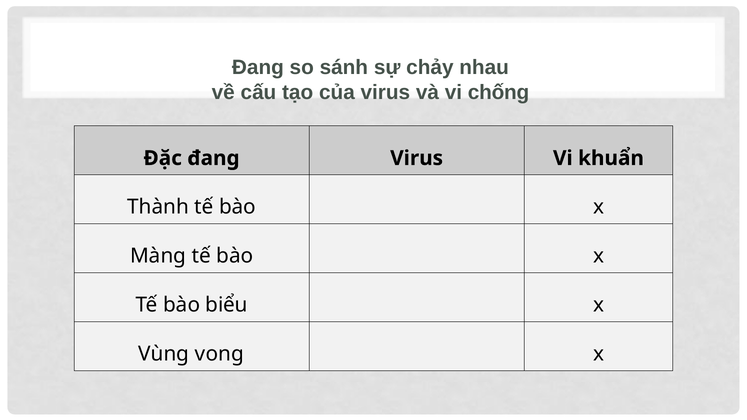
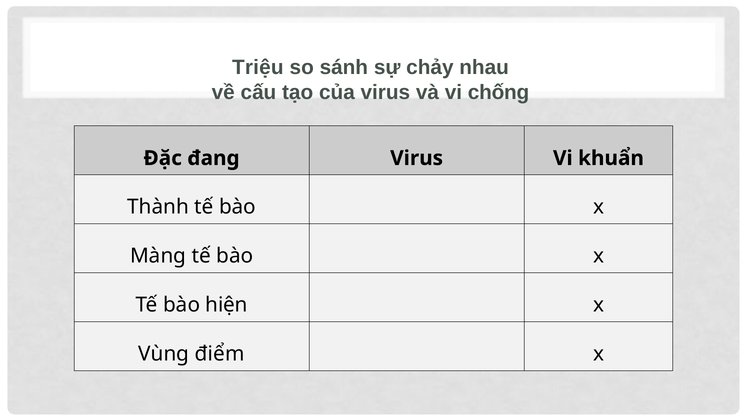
Đang: Đang -> Triệu (258, 68)
biểu: biểu -> hiện (227, 305)
vong: vong -> điểm (220, 354)
